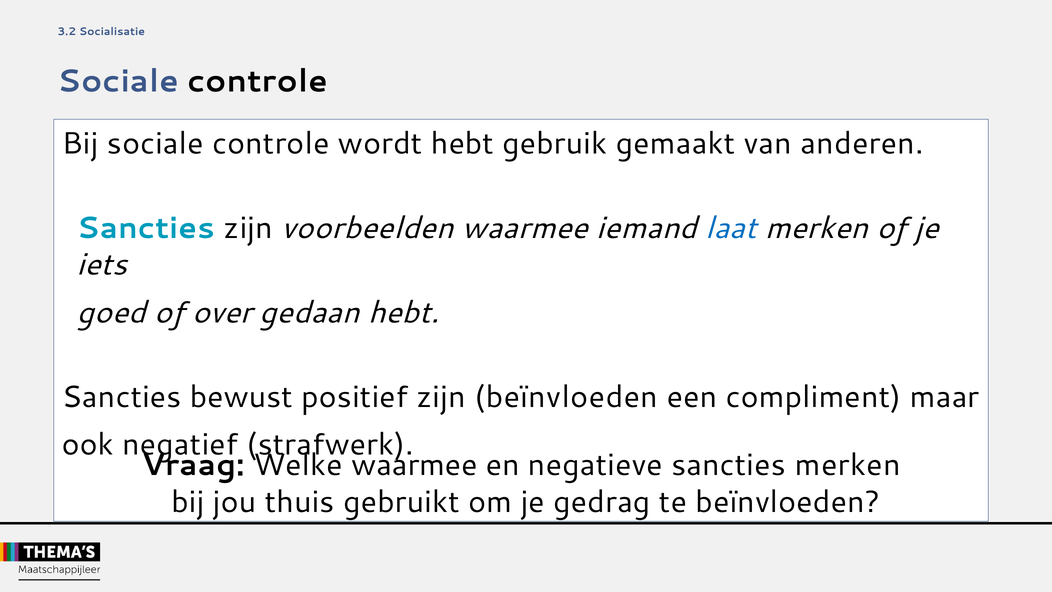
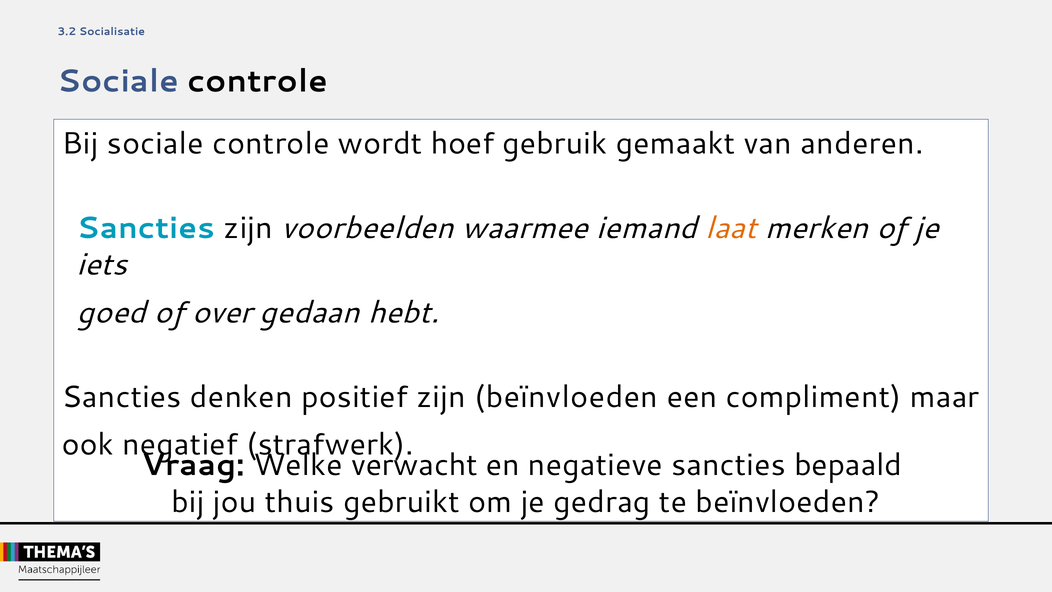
wordt hebt: hebt -> hoef (463, 144)
laat colour: blue -> orange (731, 228)
bewust: bewust -> denken (241, 397)
Welke waarmee: waarmee -> verwacht (414, 465)
sancties merken: merken -> bepaald (848, 465)
